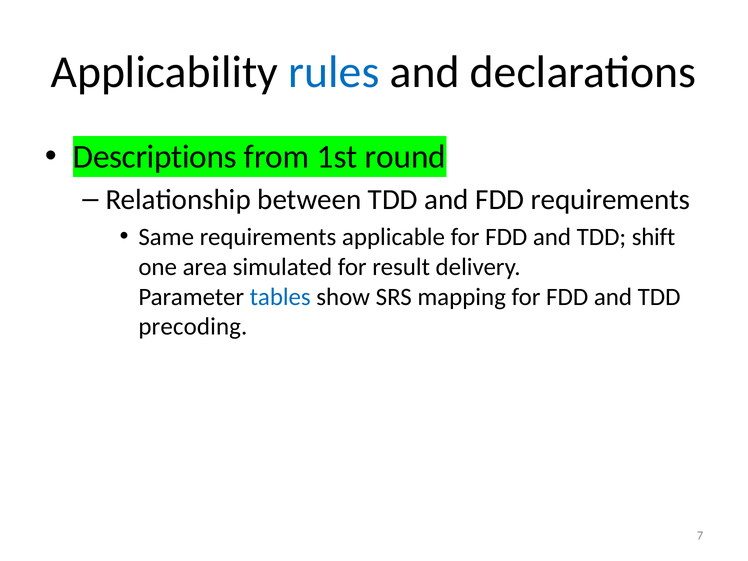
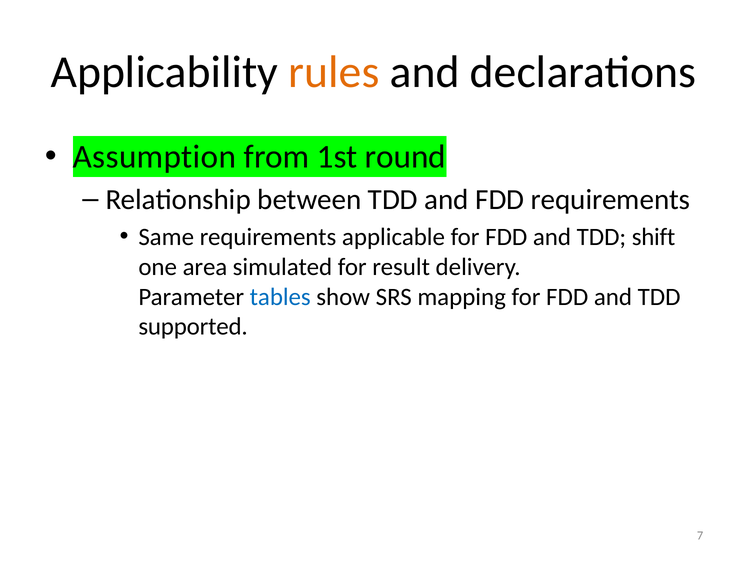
rules colour: blue -> orange (334, 72)
Descriptions: Descriptions -> Assumption (155, 157)
precoding: precoding -> supported (193, 327)
